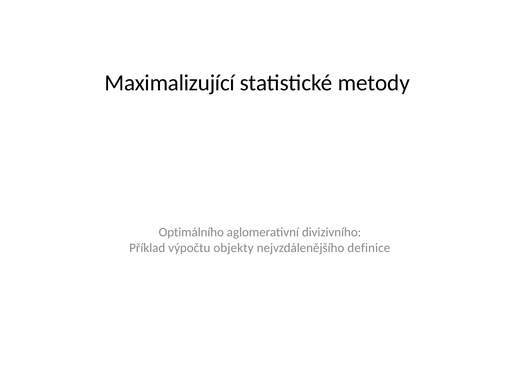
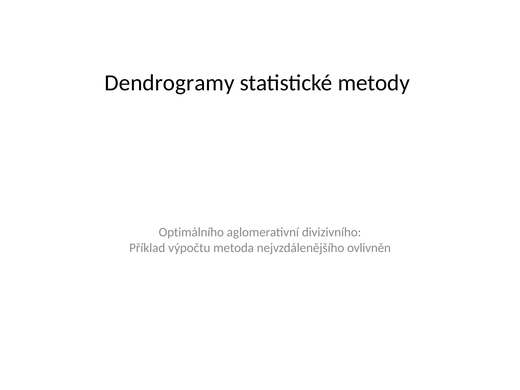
Maximalizující: Maximalizující -> Dendrogramy (170, 83)
objekty: objekty -> metoda (234, 248)
definice: definice -> ovlivněn (369, 248)
